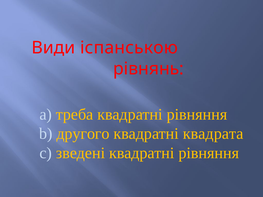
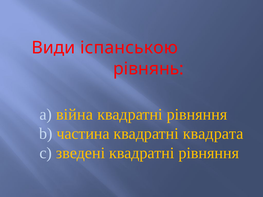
треба: треба -> війна (75, 115)
другого: другого -> частина (83, 134)
